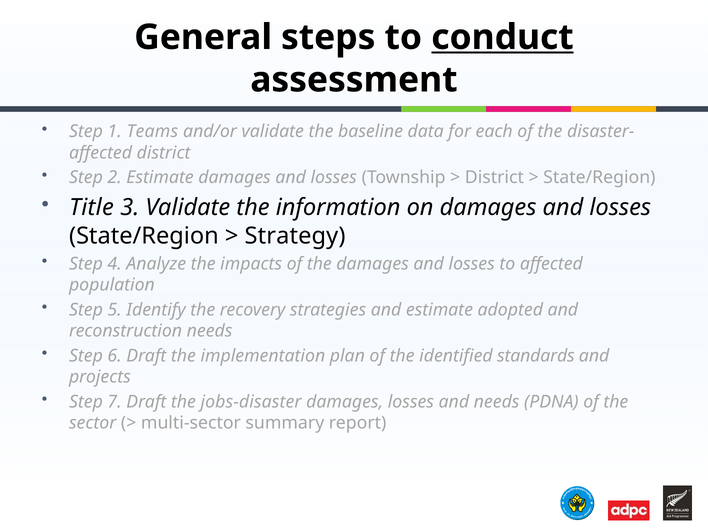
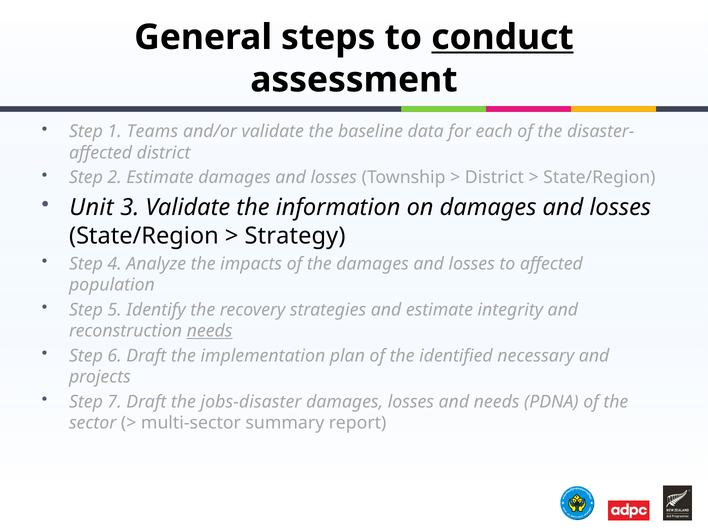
Title: Title -> Unit (92, 207)
adopted: adopted -> integrity (510, 310)
needs underline: none -> present (210, 331)
standards: standards -> necessary (536, 356)
